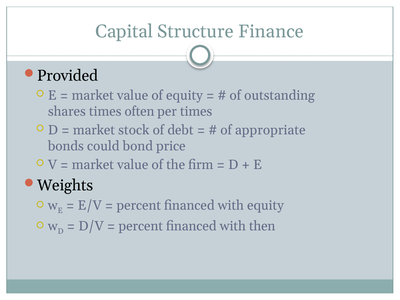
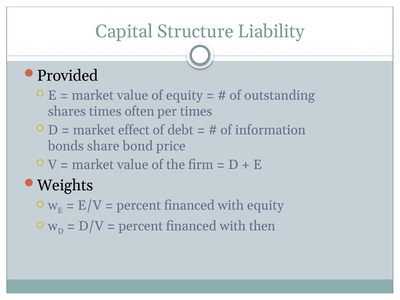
Finance: Finance -> Liability (271, 31)
stock: stock -> effect (134, 130)
appropriate: appropriate -> information (270, 130)
could: could -> share (103, 146)
